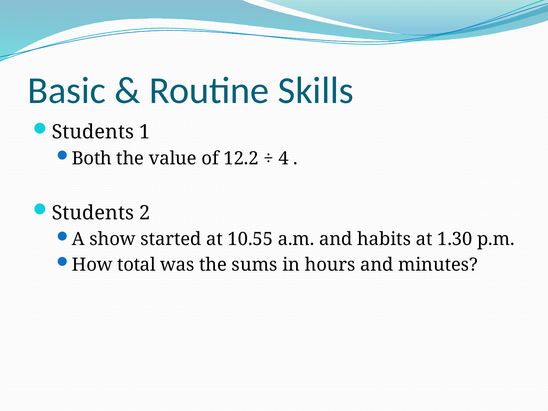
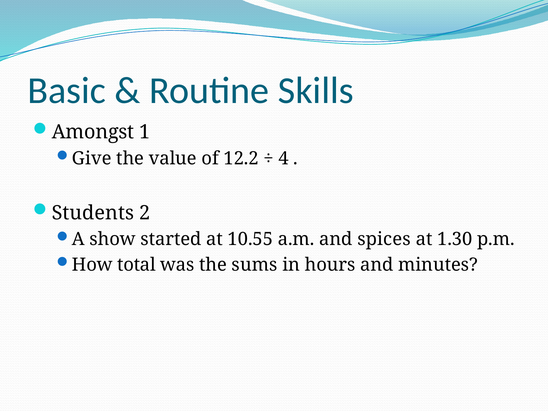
Students: Students -> Amongst (93, 132)
Both: Both -> Give (92, 158)
habits: habits -> spices (384, 239)
